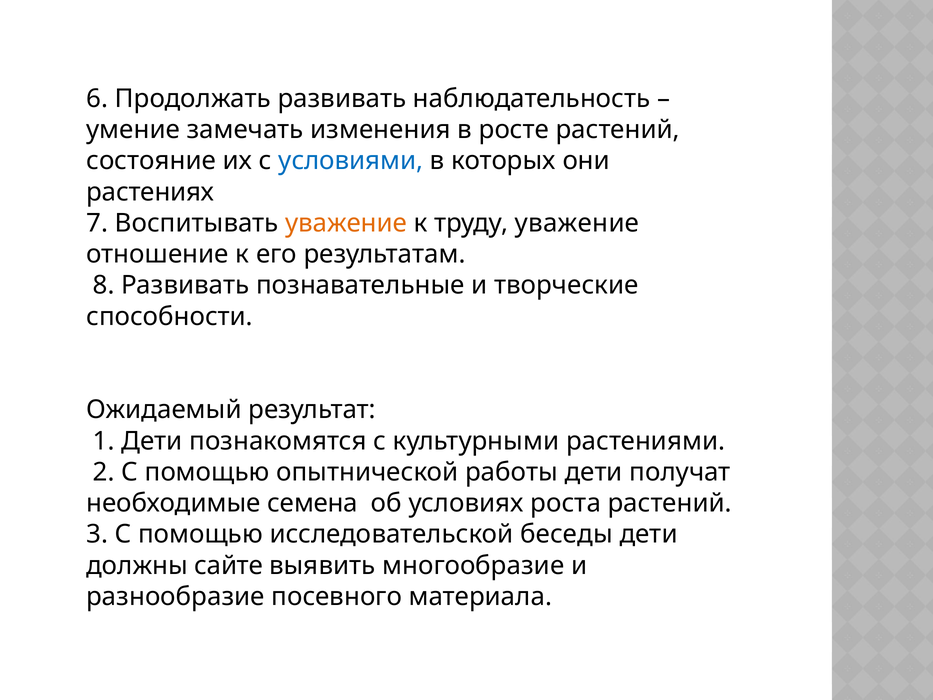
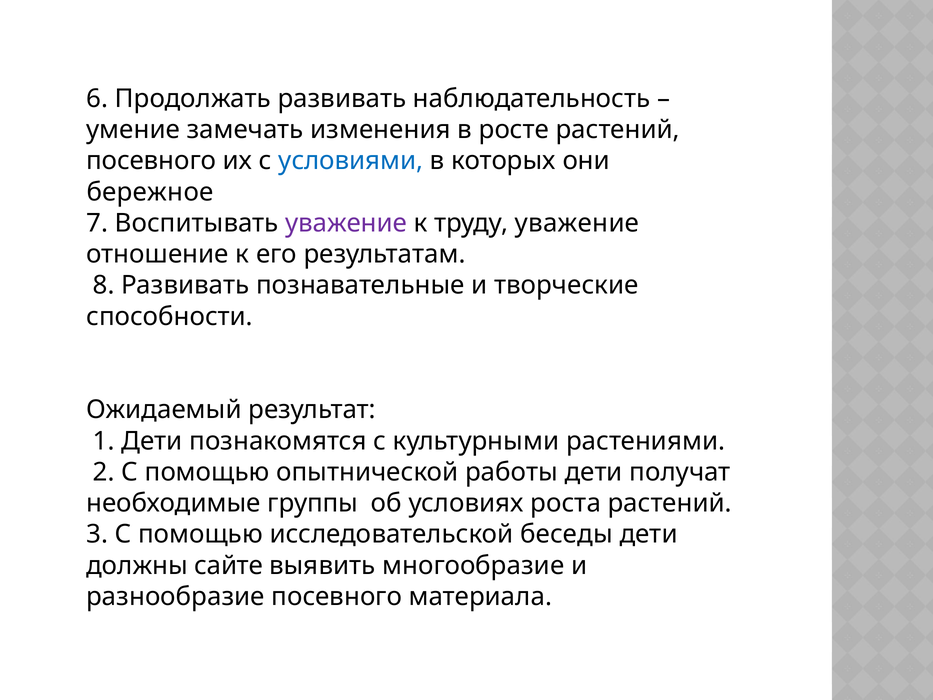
состояние: состояние -> посевного (151, 161)
растениях: растениях -> бережное (150, 192)
уважение colour: orange -> purple (346, 223)
семена: семена -> группы (313, 503)
